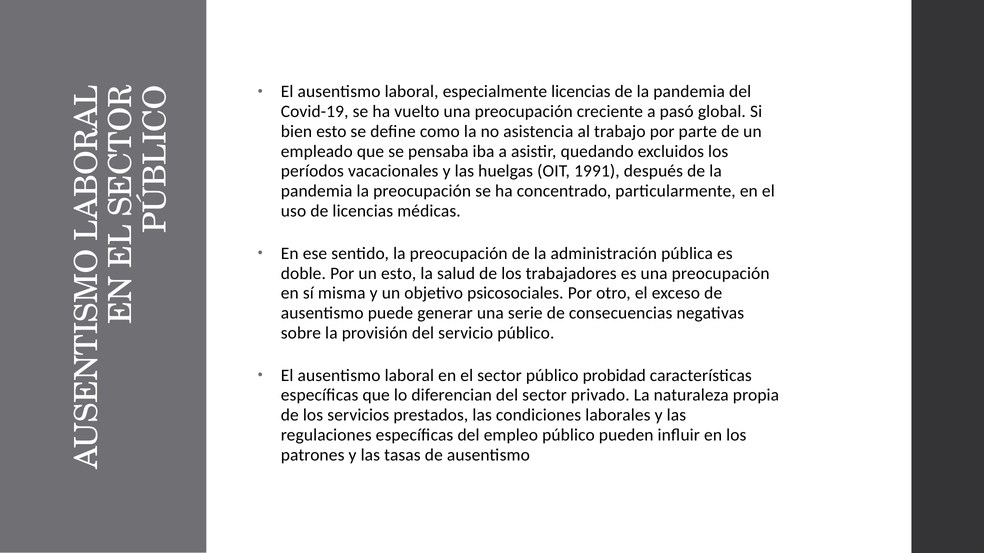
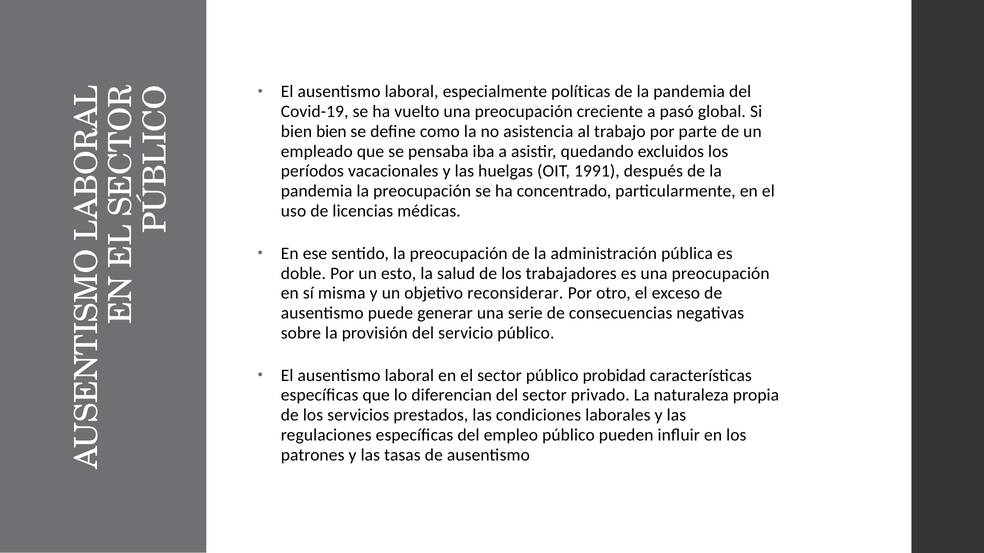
especialmente licencias: licencias -> políticas (581, 92)
bien esto: esto -> bien (331, 132)
psicosociales: psicosociales -> reconsiderar (515, 293)
